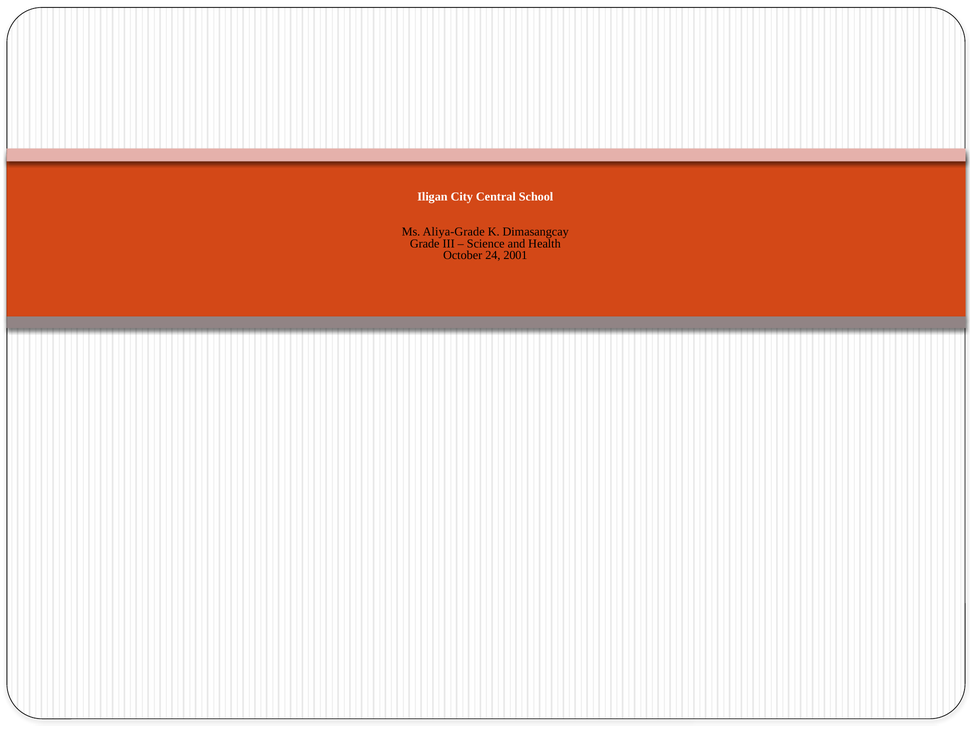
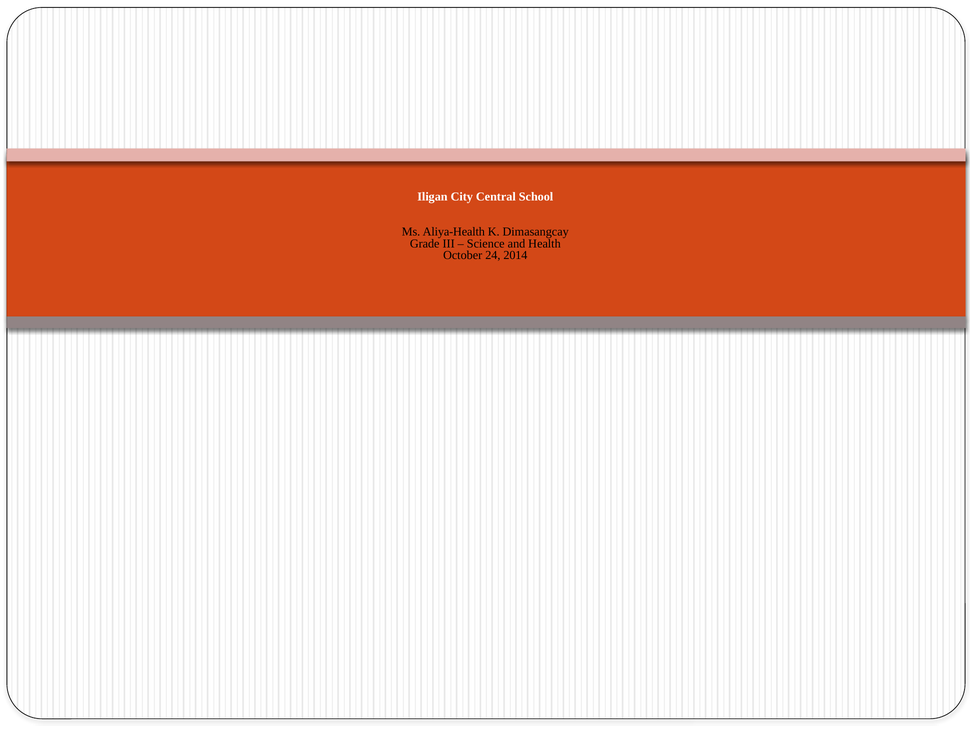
Aliya-Grade: Aliya-Grade -> Aliya-Health (454, 232)
2001: 2001 -> 2014 (515, 255)
